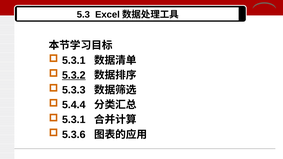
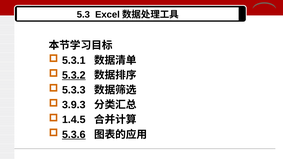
5.4.4: 5.4.4 -> 3.9.3 (74, 105)
5.3.1: 5.3.1 -> 1.4.5 (74, 120)
5.3.6 underline: none -> present (74, 135)
